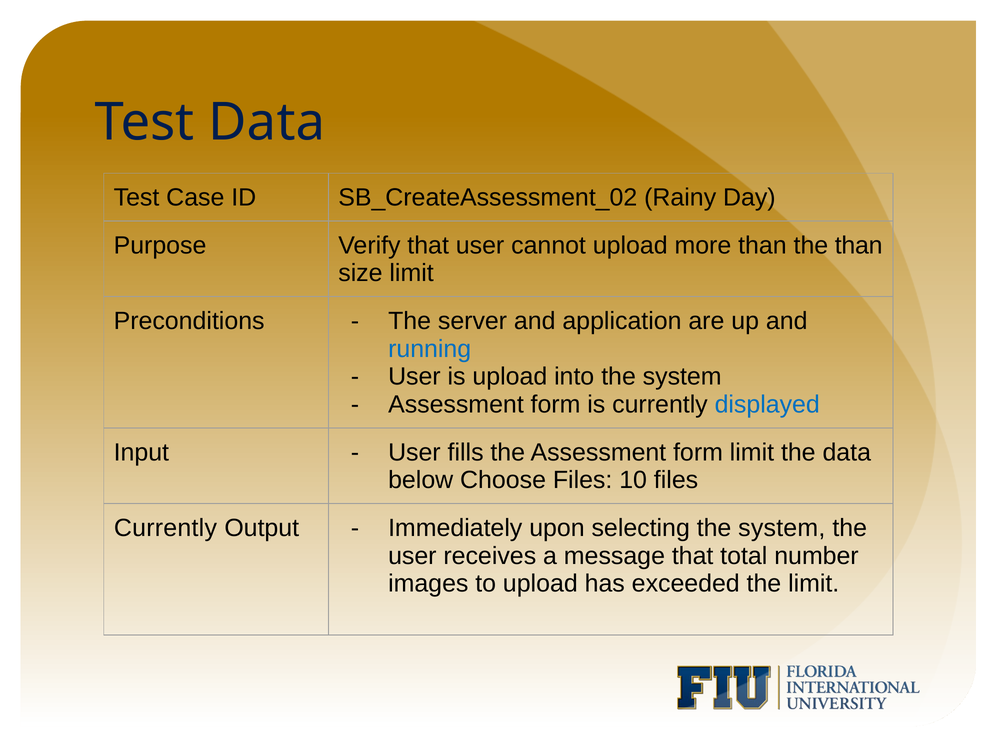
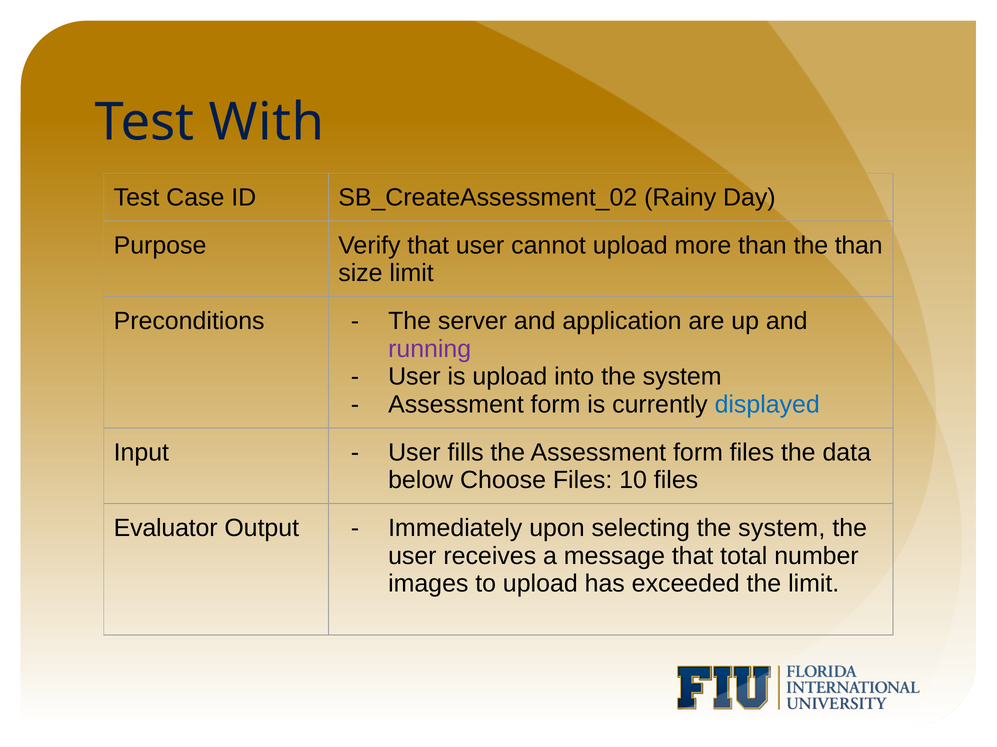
Test Data: Data -> With (267, 123)
running colour: blue -> purple (430, 349)
form limit: limit -> files (752, 453)
Currently: Currently -> Evaluator (166, 529)
